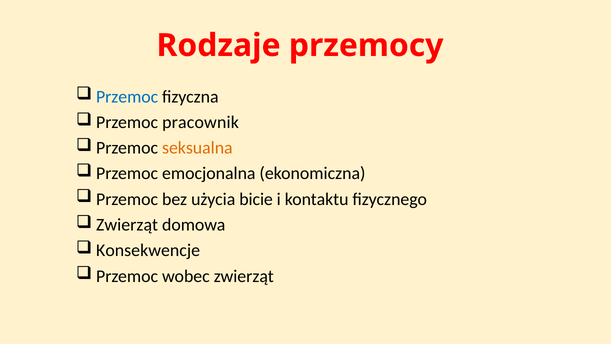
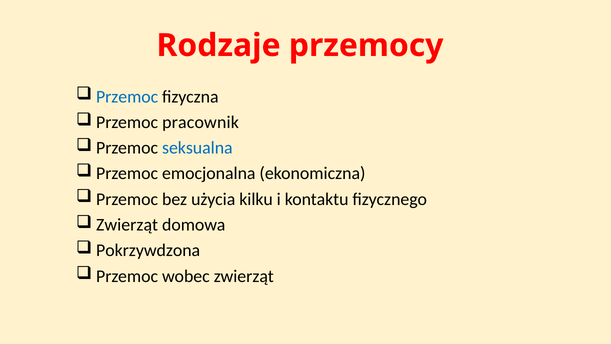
seksualna colour: orange -> blue (197, 148)
bicie: bicie -> kilku (256, 199)
Konsekwencje: Konsekwencje -> Pokrzywdzona (148, 250)
